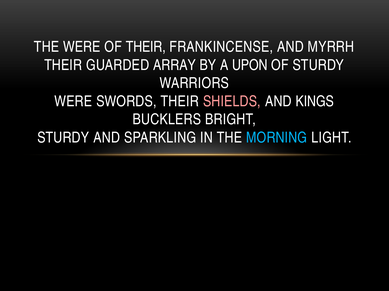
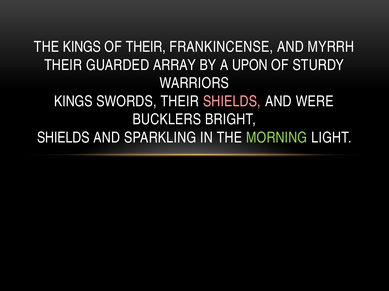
THE WERE: WERE -> KINGS (82, 47)
WERE: WERE -> KINGS (73, 102)
KINGS: KINGS -> WERE (315, 102)
STURDY: STURDY -> SHIELDS (63, 138)
MORNING colour: light blue -> light green (277, 138)
